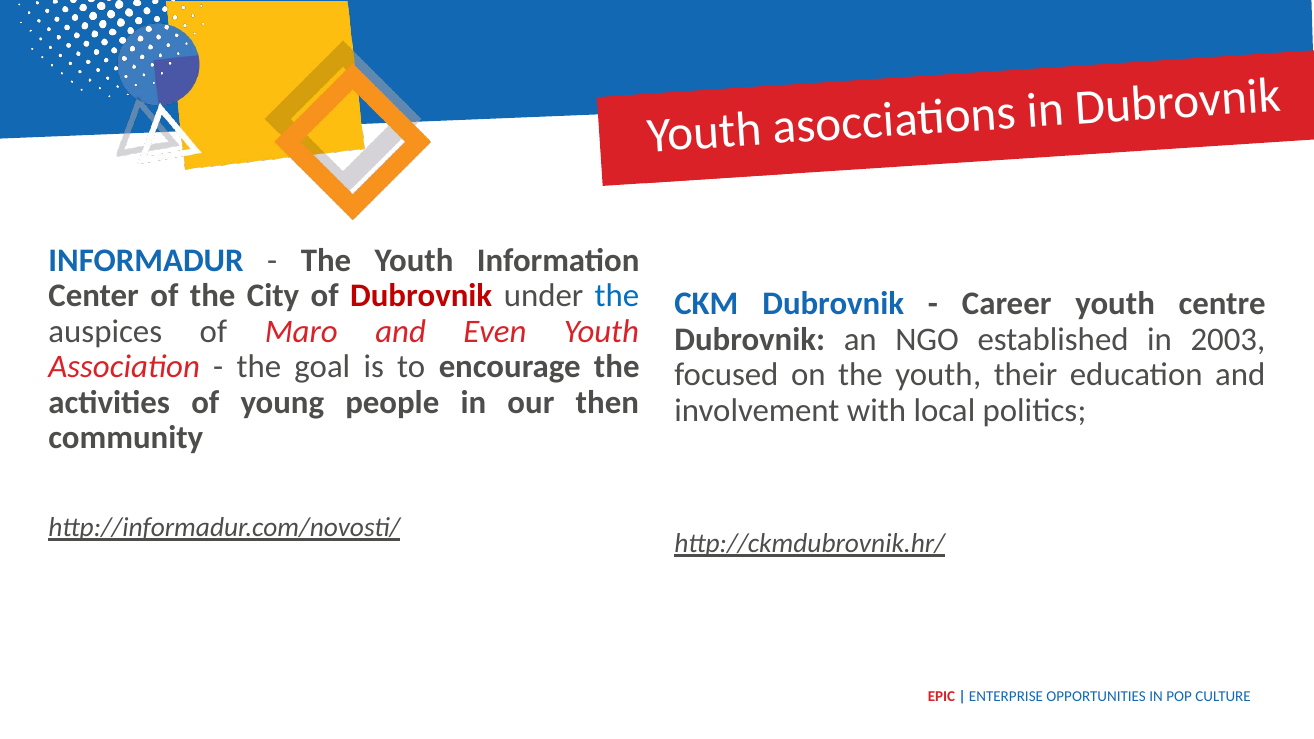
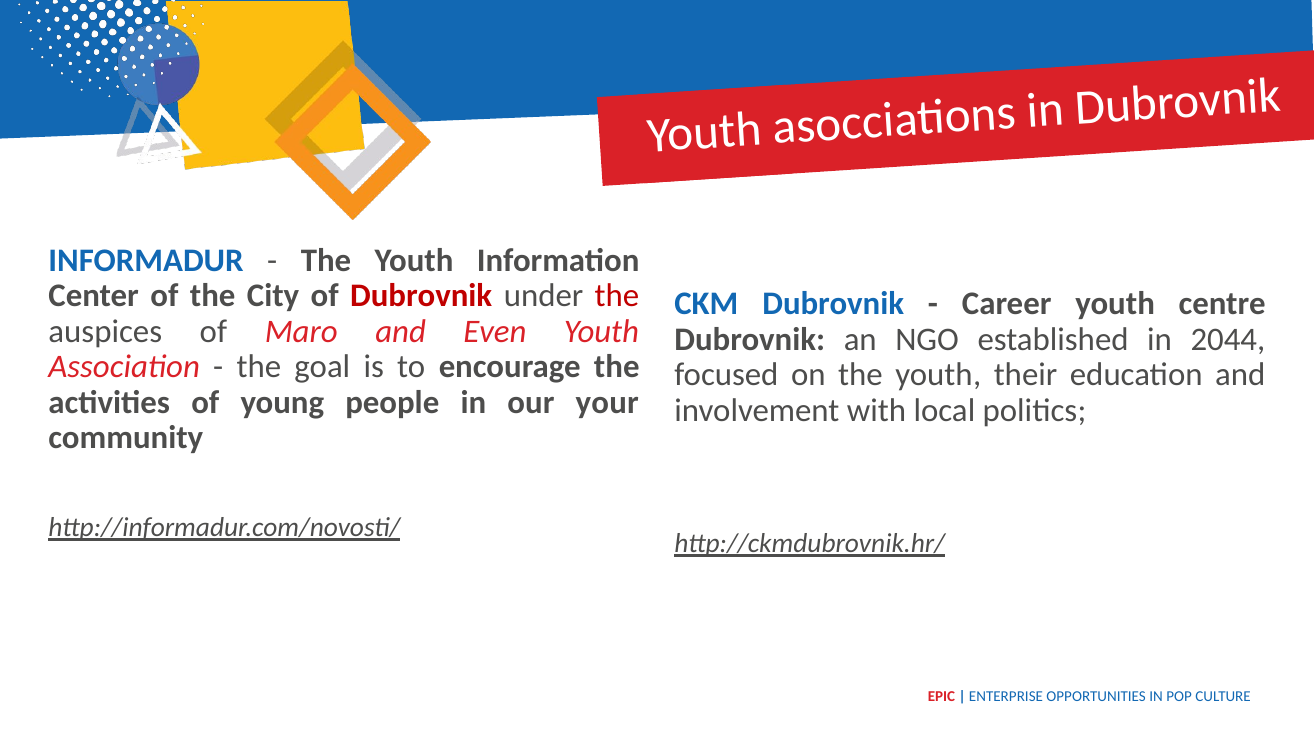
the colour: blue -> red (617, 296)
2003: 2003 -> 2044 (1228, 339)
then: then -> your (607, 403)
